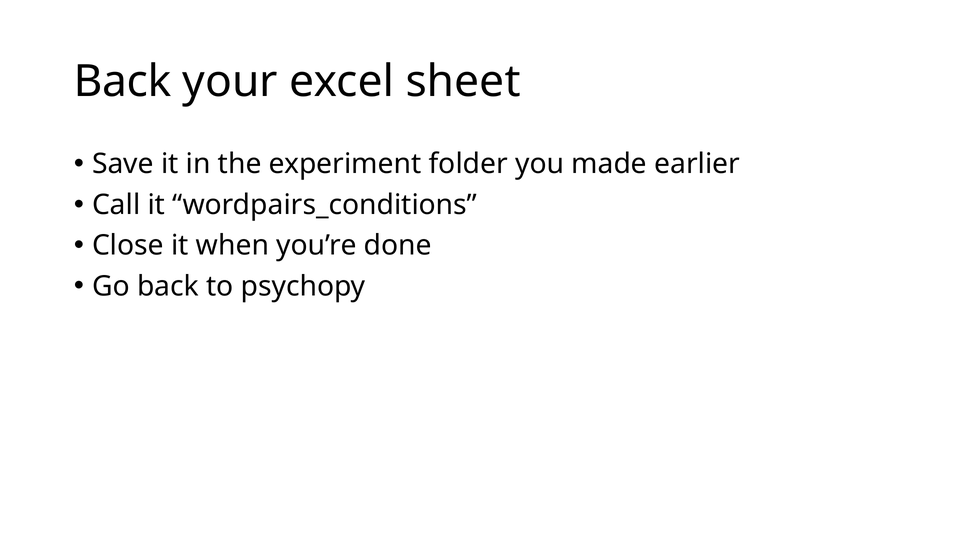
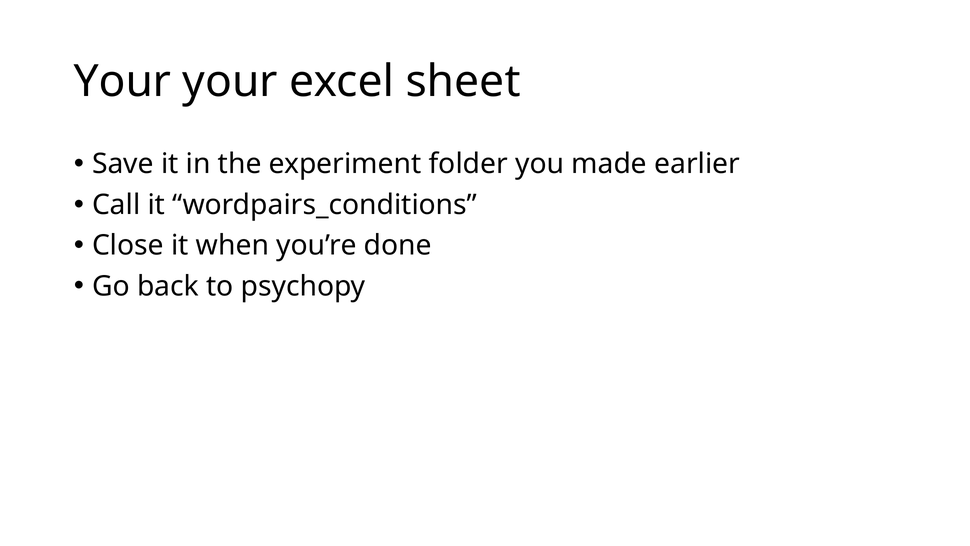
Back: Back -> Your (123, 81)
